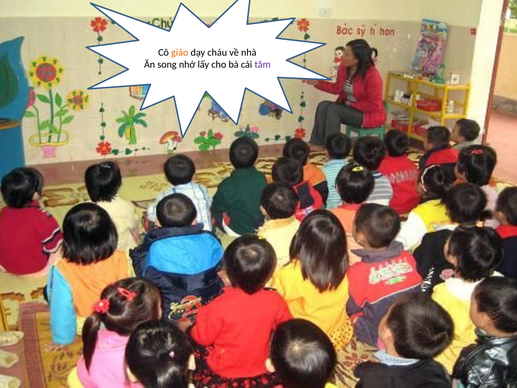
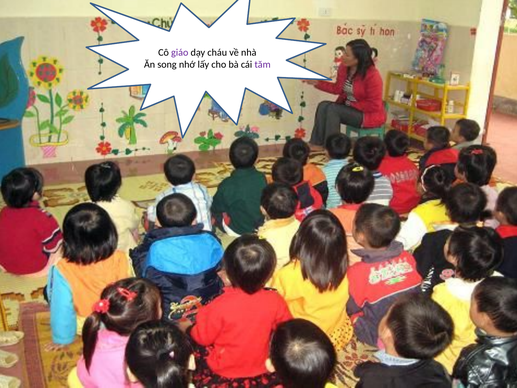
giáo colour: orange -> purple (180, 52)
